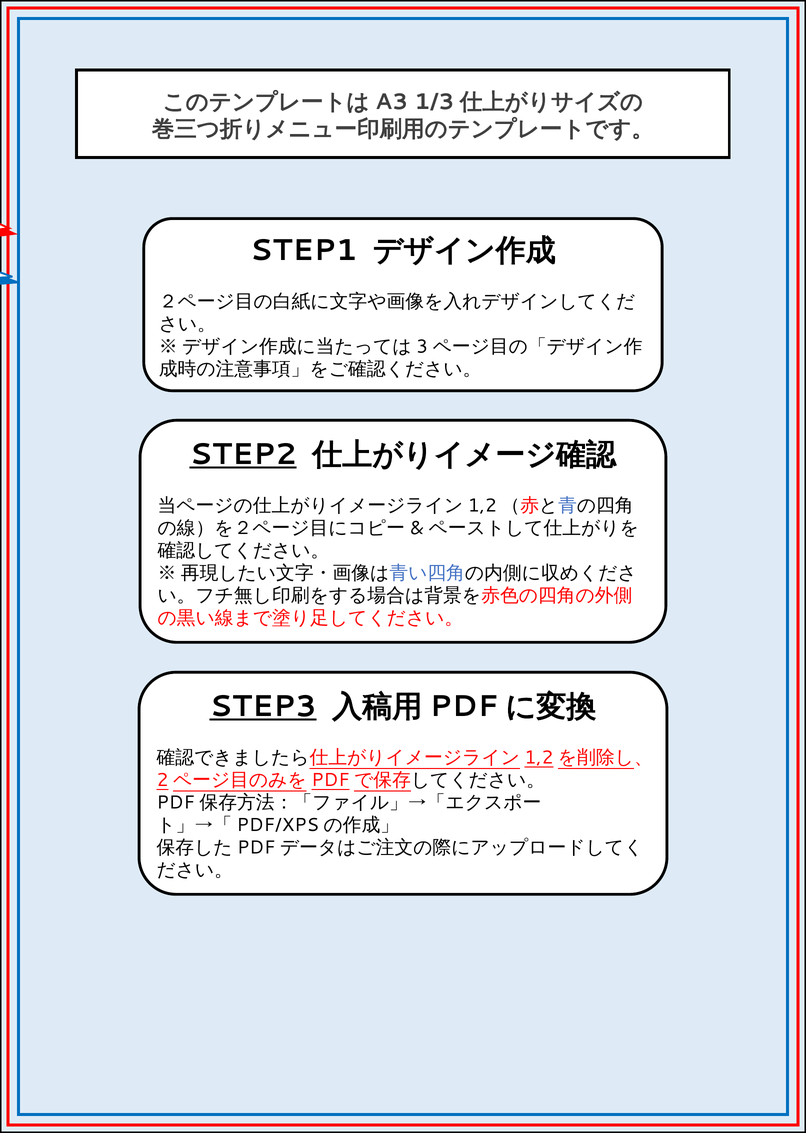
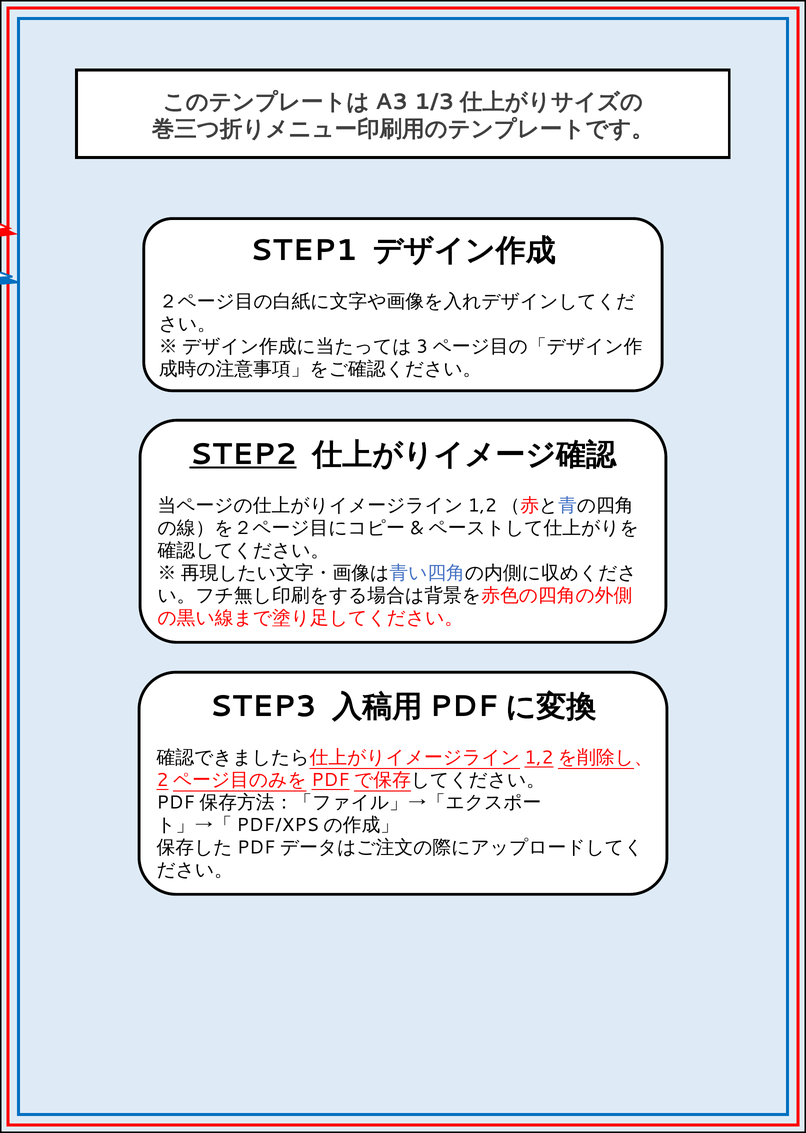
STEP3 underline: present -> none (263, 707)
